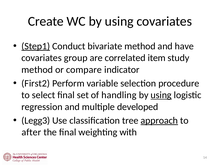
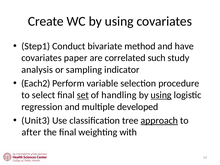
Step1 underline: present -> none (36, 46)
group: group -> paper (76, 58)
item: item -> such (157, 58)
method: method -> analysis (37, 70)
compare: compare -> sampling (84, 70)
First2: First2 -> Each2 (36, 83)
set underline: none -> present (83, 95)
Legg3: Legg3 -> Unit3 (36, 120)
